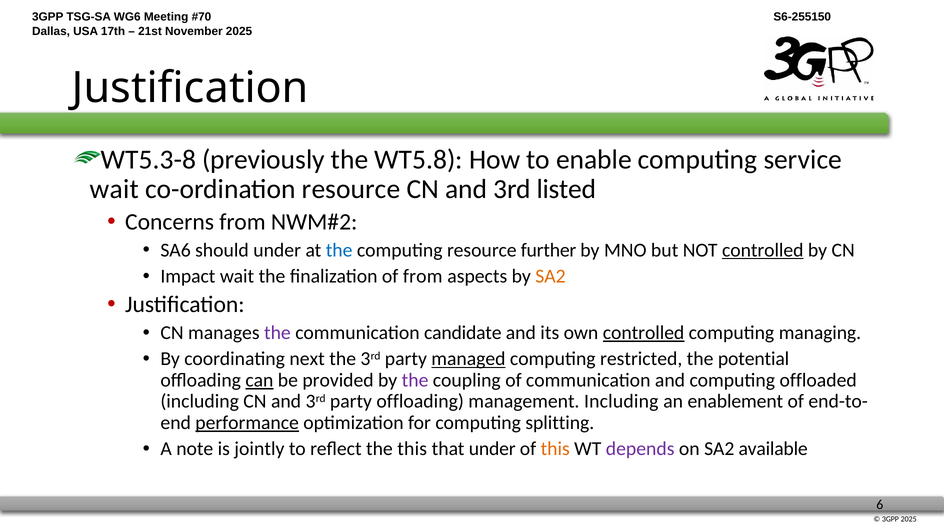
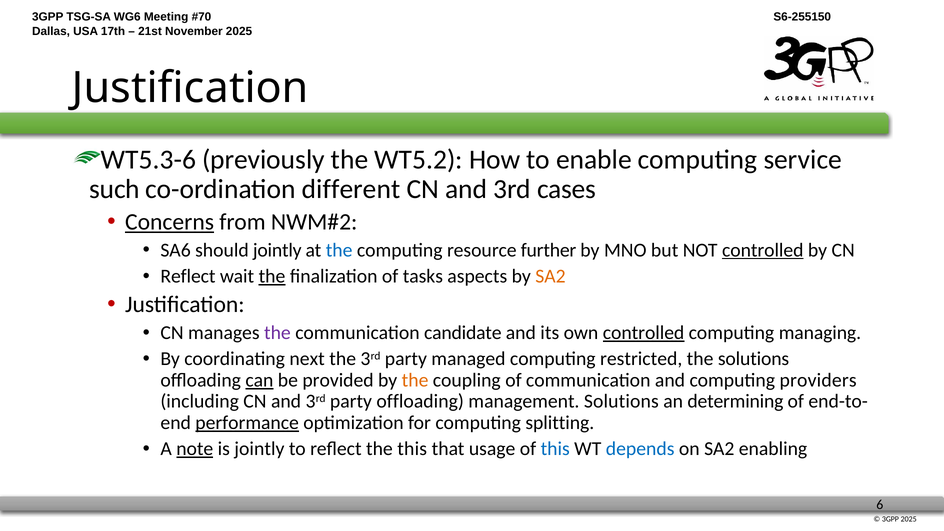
WT5.3-8: WT5.3-8 -> WT5.3-6 (148, 160)
WT5.8: WT5.8 -> WT5.2 (419, 160)
wait: wait -> such (115, 189)
co-ordination resource: resource -> different (351, 189)
listed: listed -> cases (567, 189)
Concerns underline: none -> present (170, 222)
should under: under -> jointly (277, 250)
Impact: Impact -> Reflect (188, 276)
the underline: none -> present (272, 276)
of from: from -> tasks (423, 276)
managed underline: present -> none (468, 359)
the potential: potential -> solutions (754, 359)
the colour: purple -> orange (415, 380)
offloaded: offloaded -> providers (818, 380)
management Including: Including -> Solutions (621, 401)
enablement: enablement -> determining (735, 401)
note underline: none -> present (195, 449)
that under: under -> usage (492, 449)
this colour: orange -> blue (555, 449)
depends colour: purple -> blue (640, 449)
available: available -> enabling (773, 449)
